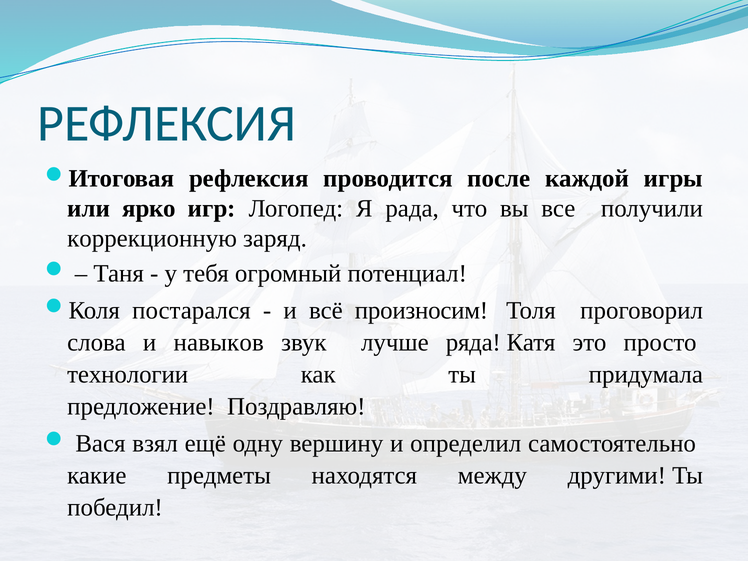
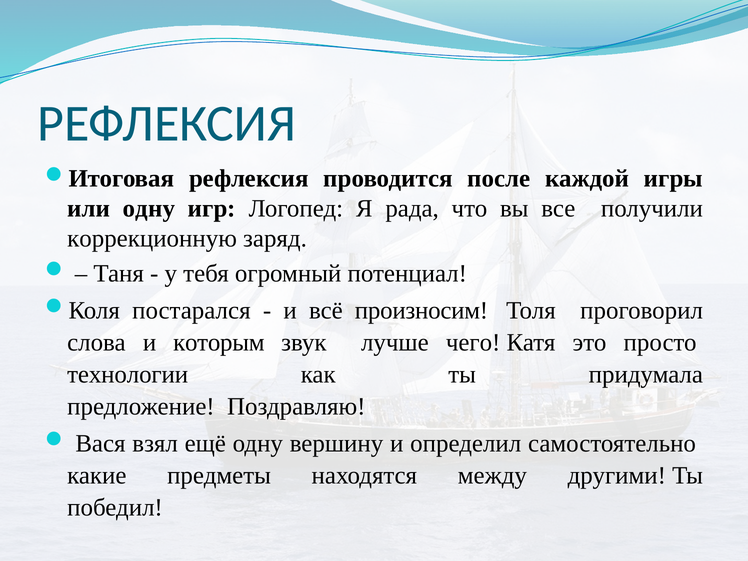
или ярко: ярко -> одну (149, 209)
навыков: навыков -> которым (219, 342)
ряда: ряда -> чего (473, 342)
